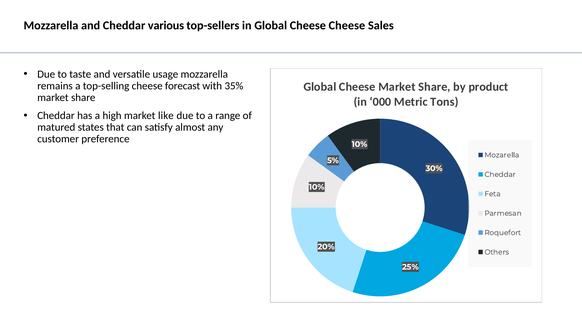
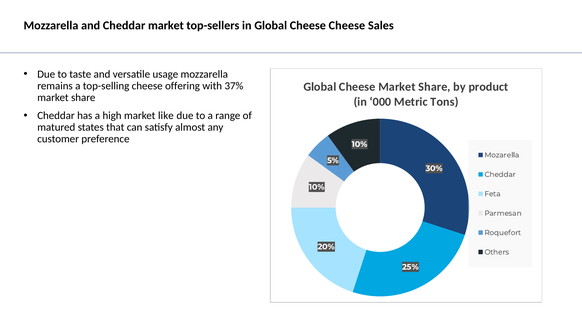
Cheddar various: various -> market (166, 25)
forecast: forecast -> offering (183, 86)
35%: 35% -> 37% (234, 86)
